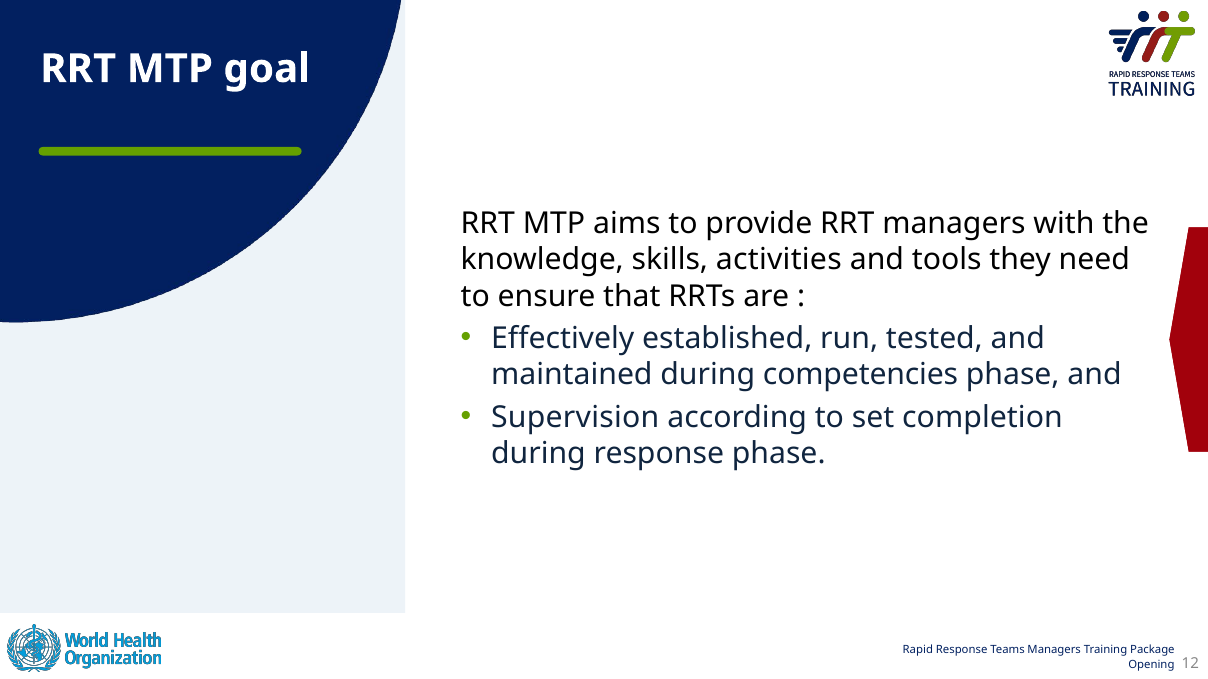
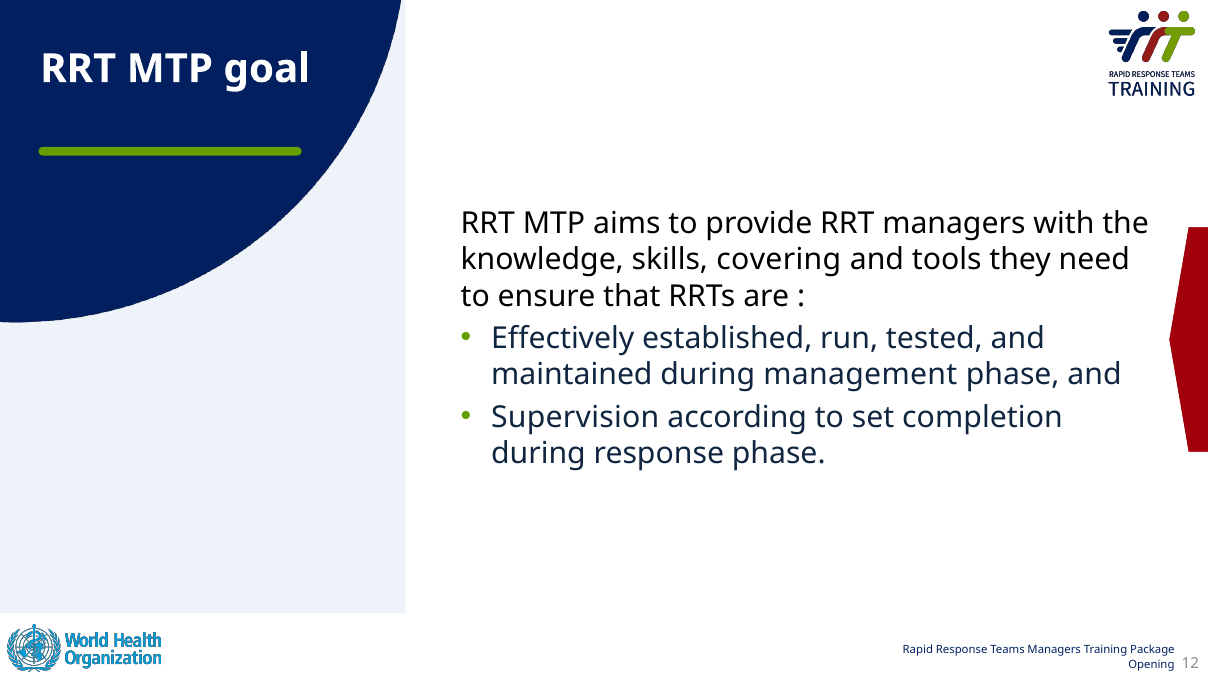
activities: activities -> covering (779, 260)
competencies: competencies -> management (860, 375)
